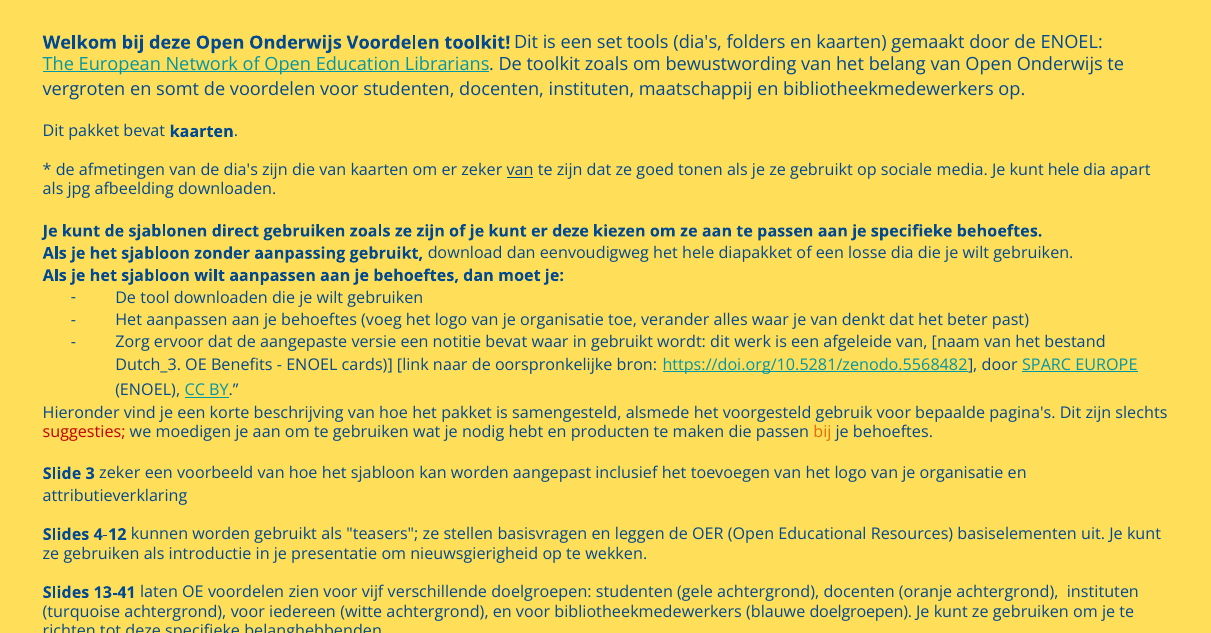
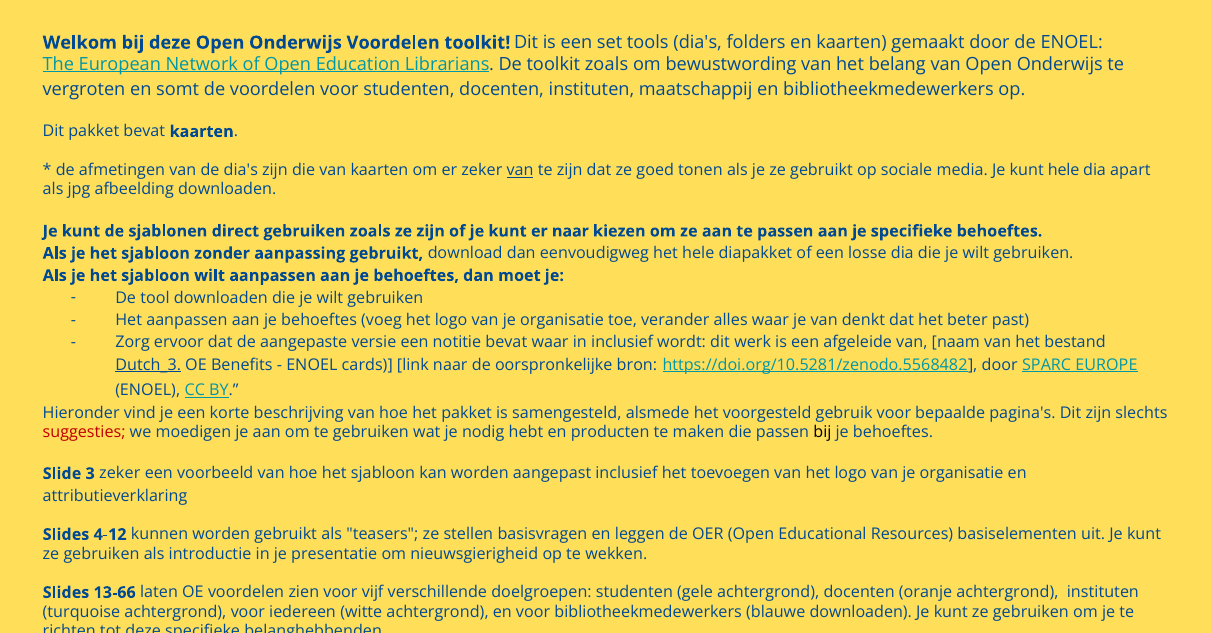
er deze: deze -> naar (570, 231)
in gebruikt: gebruikt -> inclusief (622, 342)
Dutch_3 underline: none -> present (148, 365)
bij colour: orange -> black (822, 432)
13-41: 13-41 -> 13-66 (115, 592)
blauwe doelgroepen: doelgroepen -> downloaden (861, 612)
